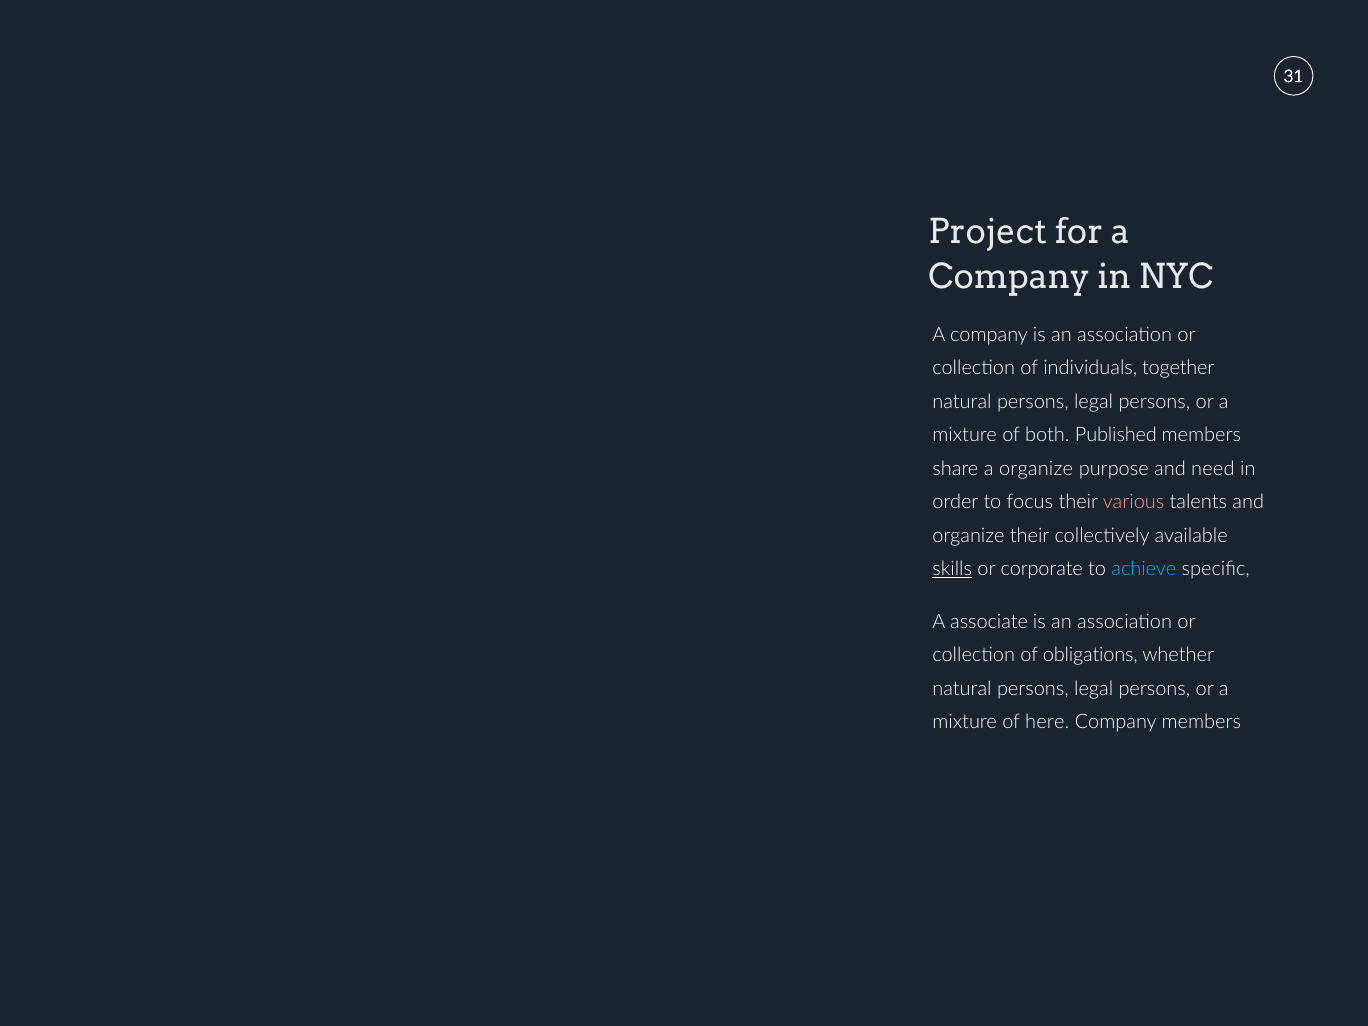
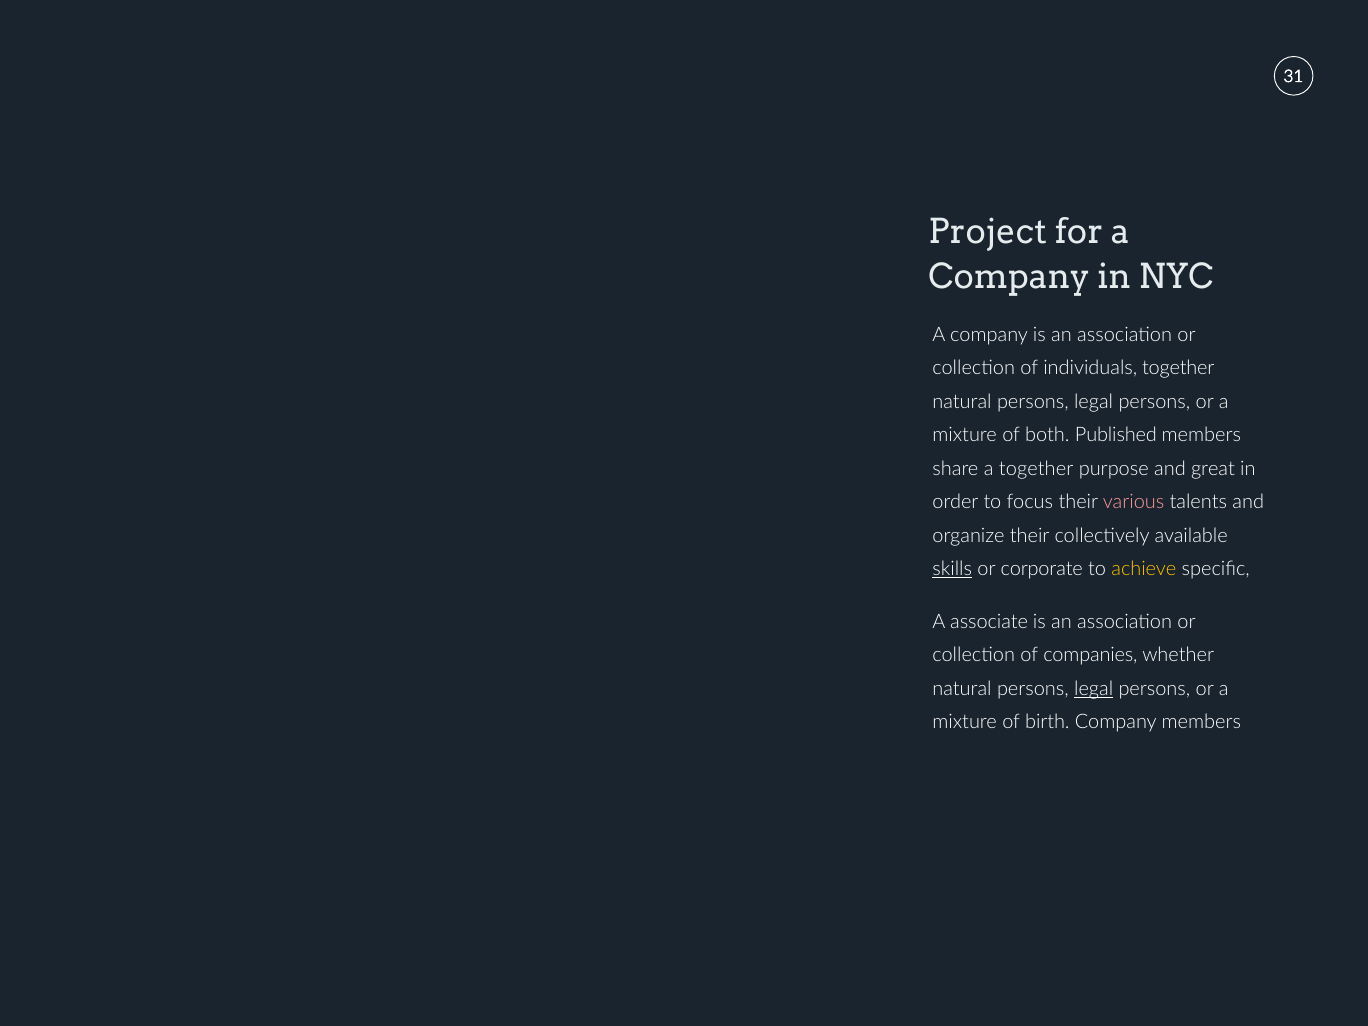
a organize: organize -> together (1036, 469)
need: need -> great (1213, 469)
achieve colour: light blue -> yellow (1144, 569)
obligations: obligations -> companies (1090, 655)
legal underline: none -> present (1094, 689)
here: here -> birth (1047, 722)
